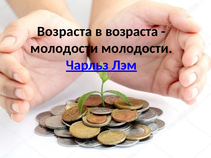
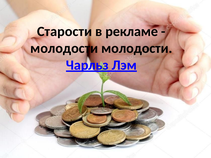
Возраста: Возраста -> Старости (65, 31)
в возраста: возраста -> рекламе (132, 31)
